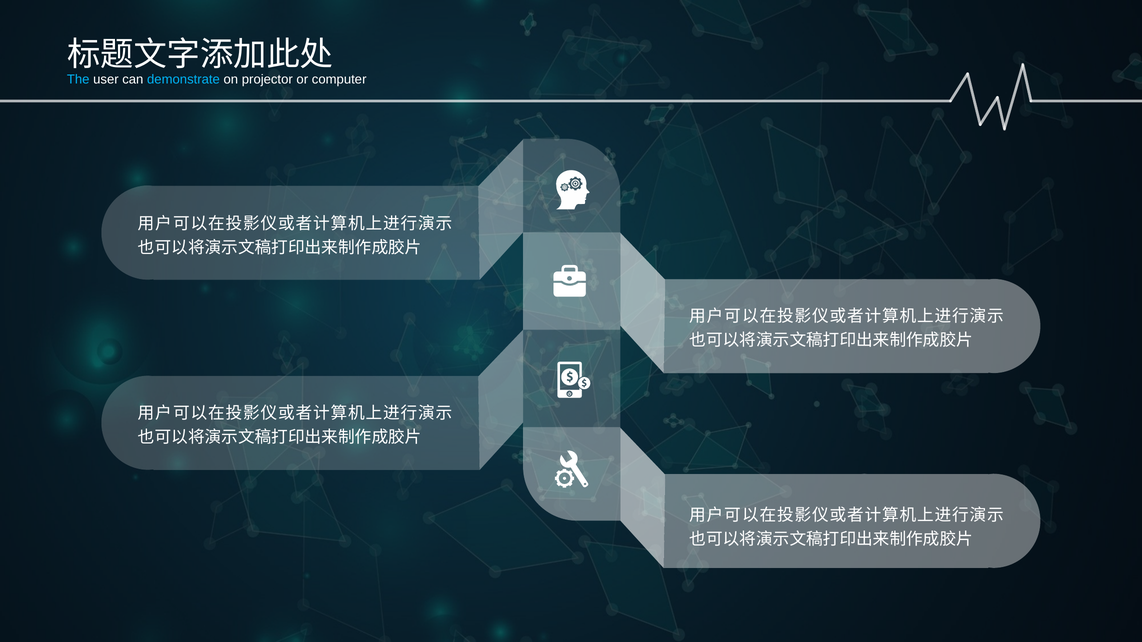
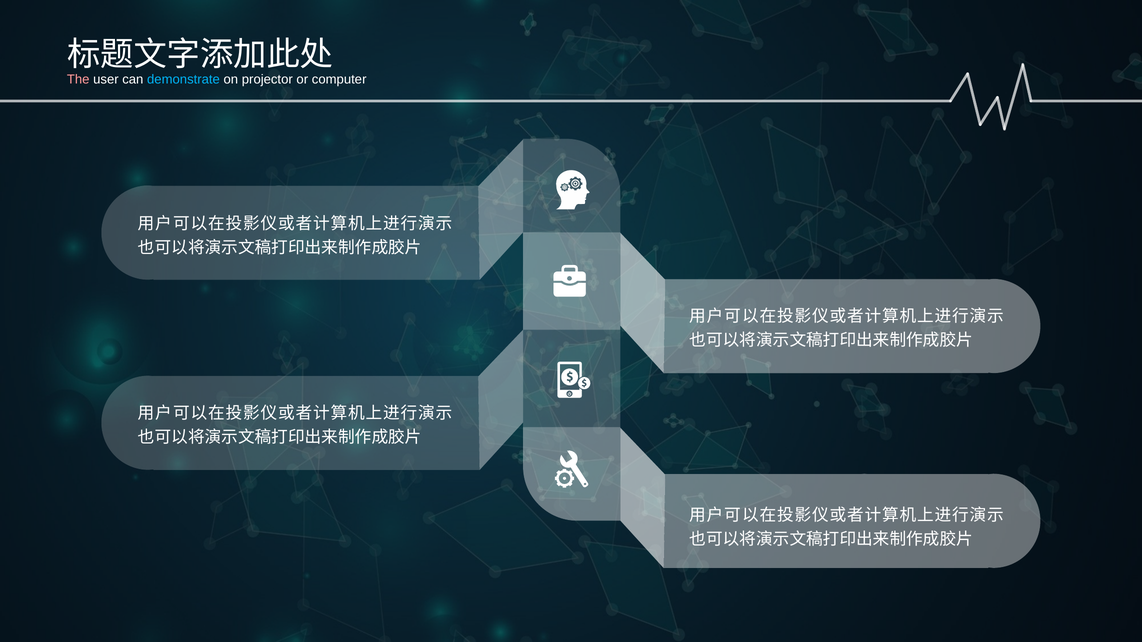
The colour: light blue -> pink (78, 80)
